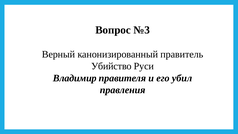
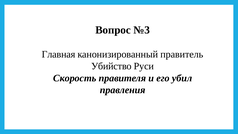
Верный: Верный -> Главная (59, 54)
Владимир: Владимир -> Скорость (75, 78)
